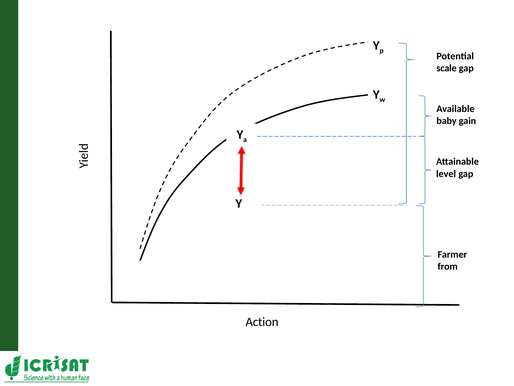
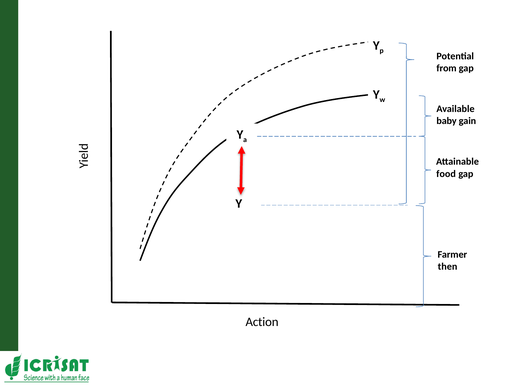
scale: scale -> from (447, 68)
level: level -> food (446, 173)
from: from -> then (448, 266)
